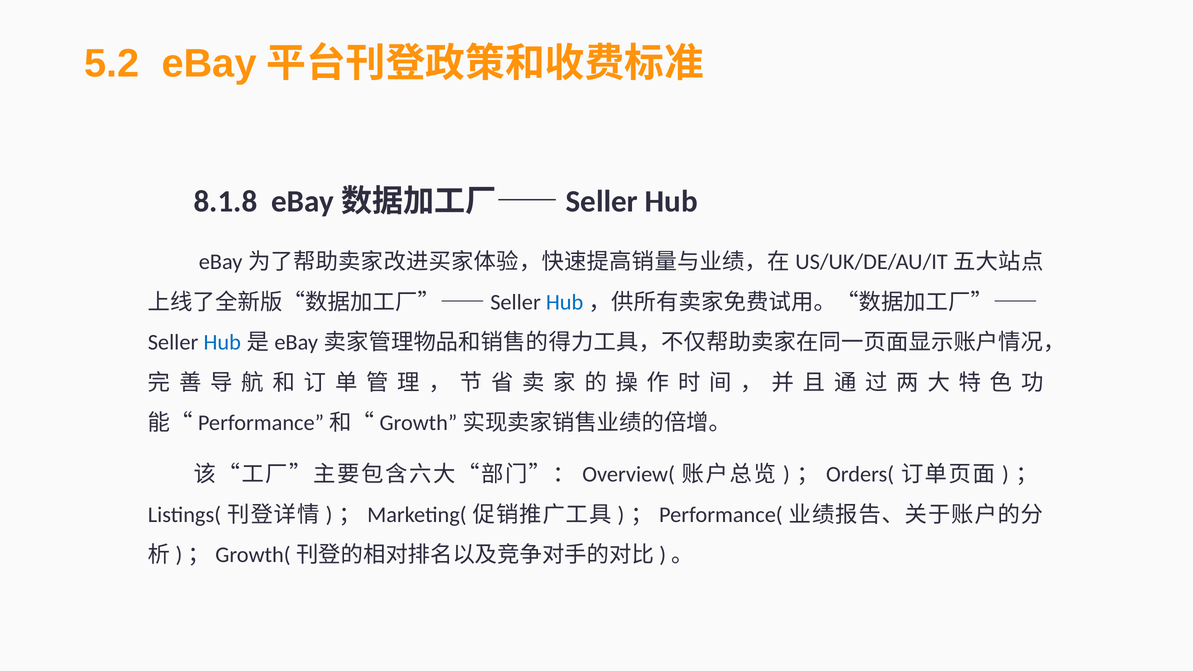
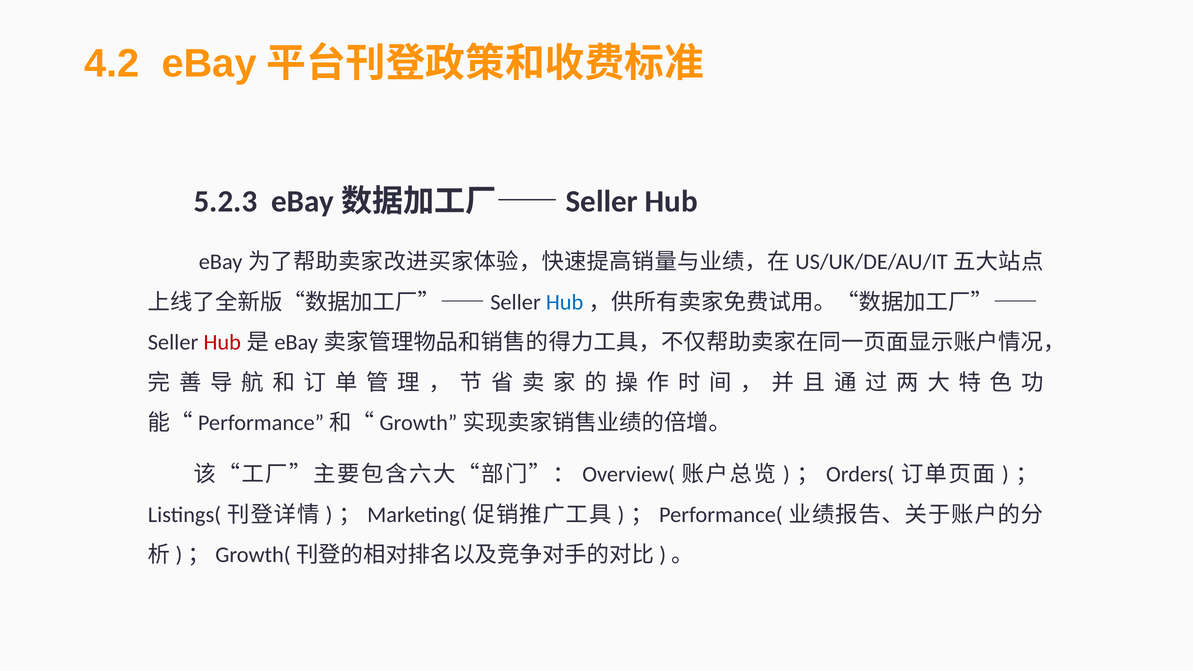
5.2: 5.2 -> 4.2 (112, 64)
8.1.8: 8.1.8 -> 5.2.3 (225, 202)
Hub colour: blue -> red (222, 343)
